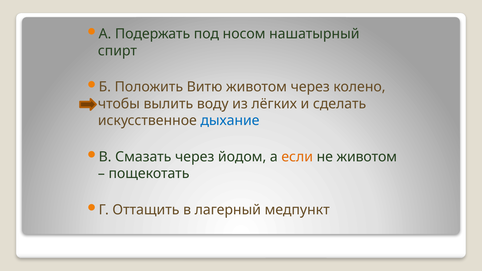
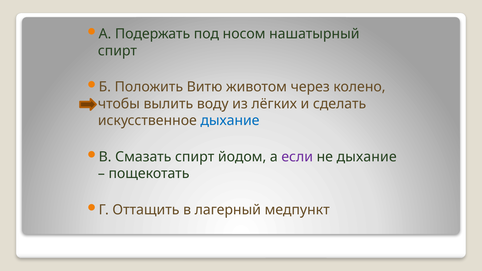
Смазать через: через -> спирт (195, 157)
если colour: orange -> purple (297, 157)
не животом: животом -> дыхание (367, 157)
